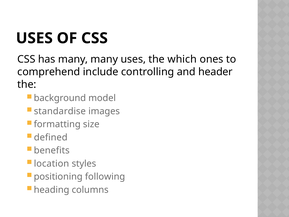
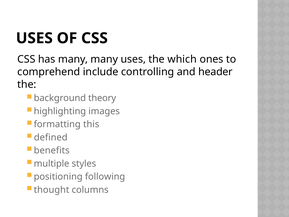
model: model -> theory (102, 98)
standardise: standardise -> highlighting (60, 111)
size: size -> this (91, 124)
location: location -> multiple (52, 163)
heading: heading -> thought (52, 190)
